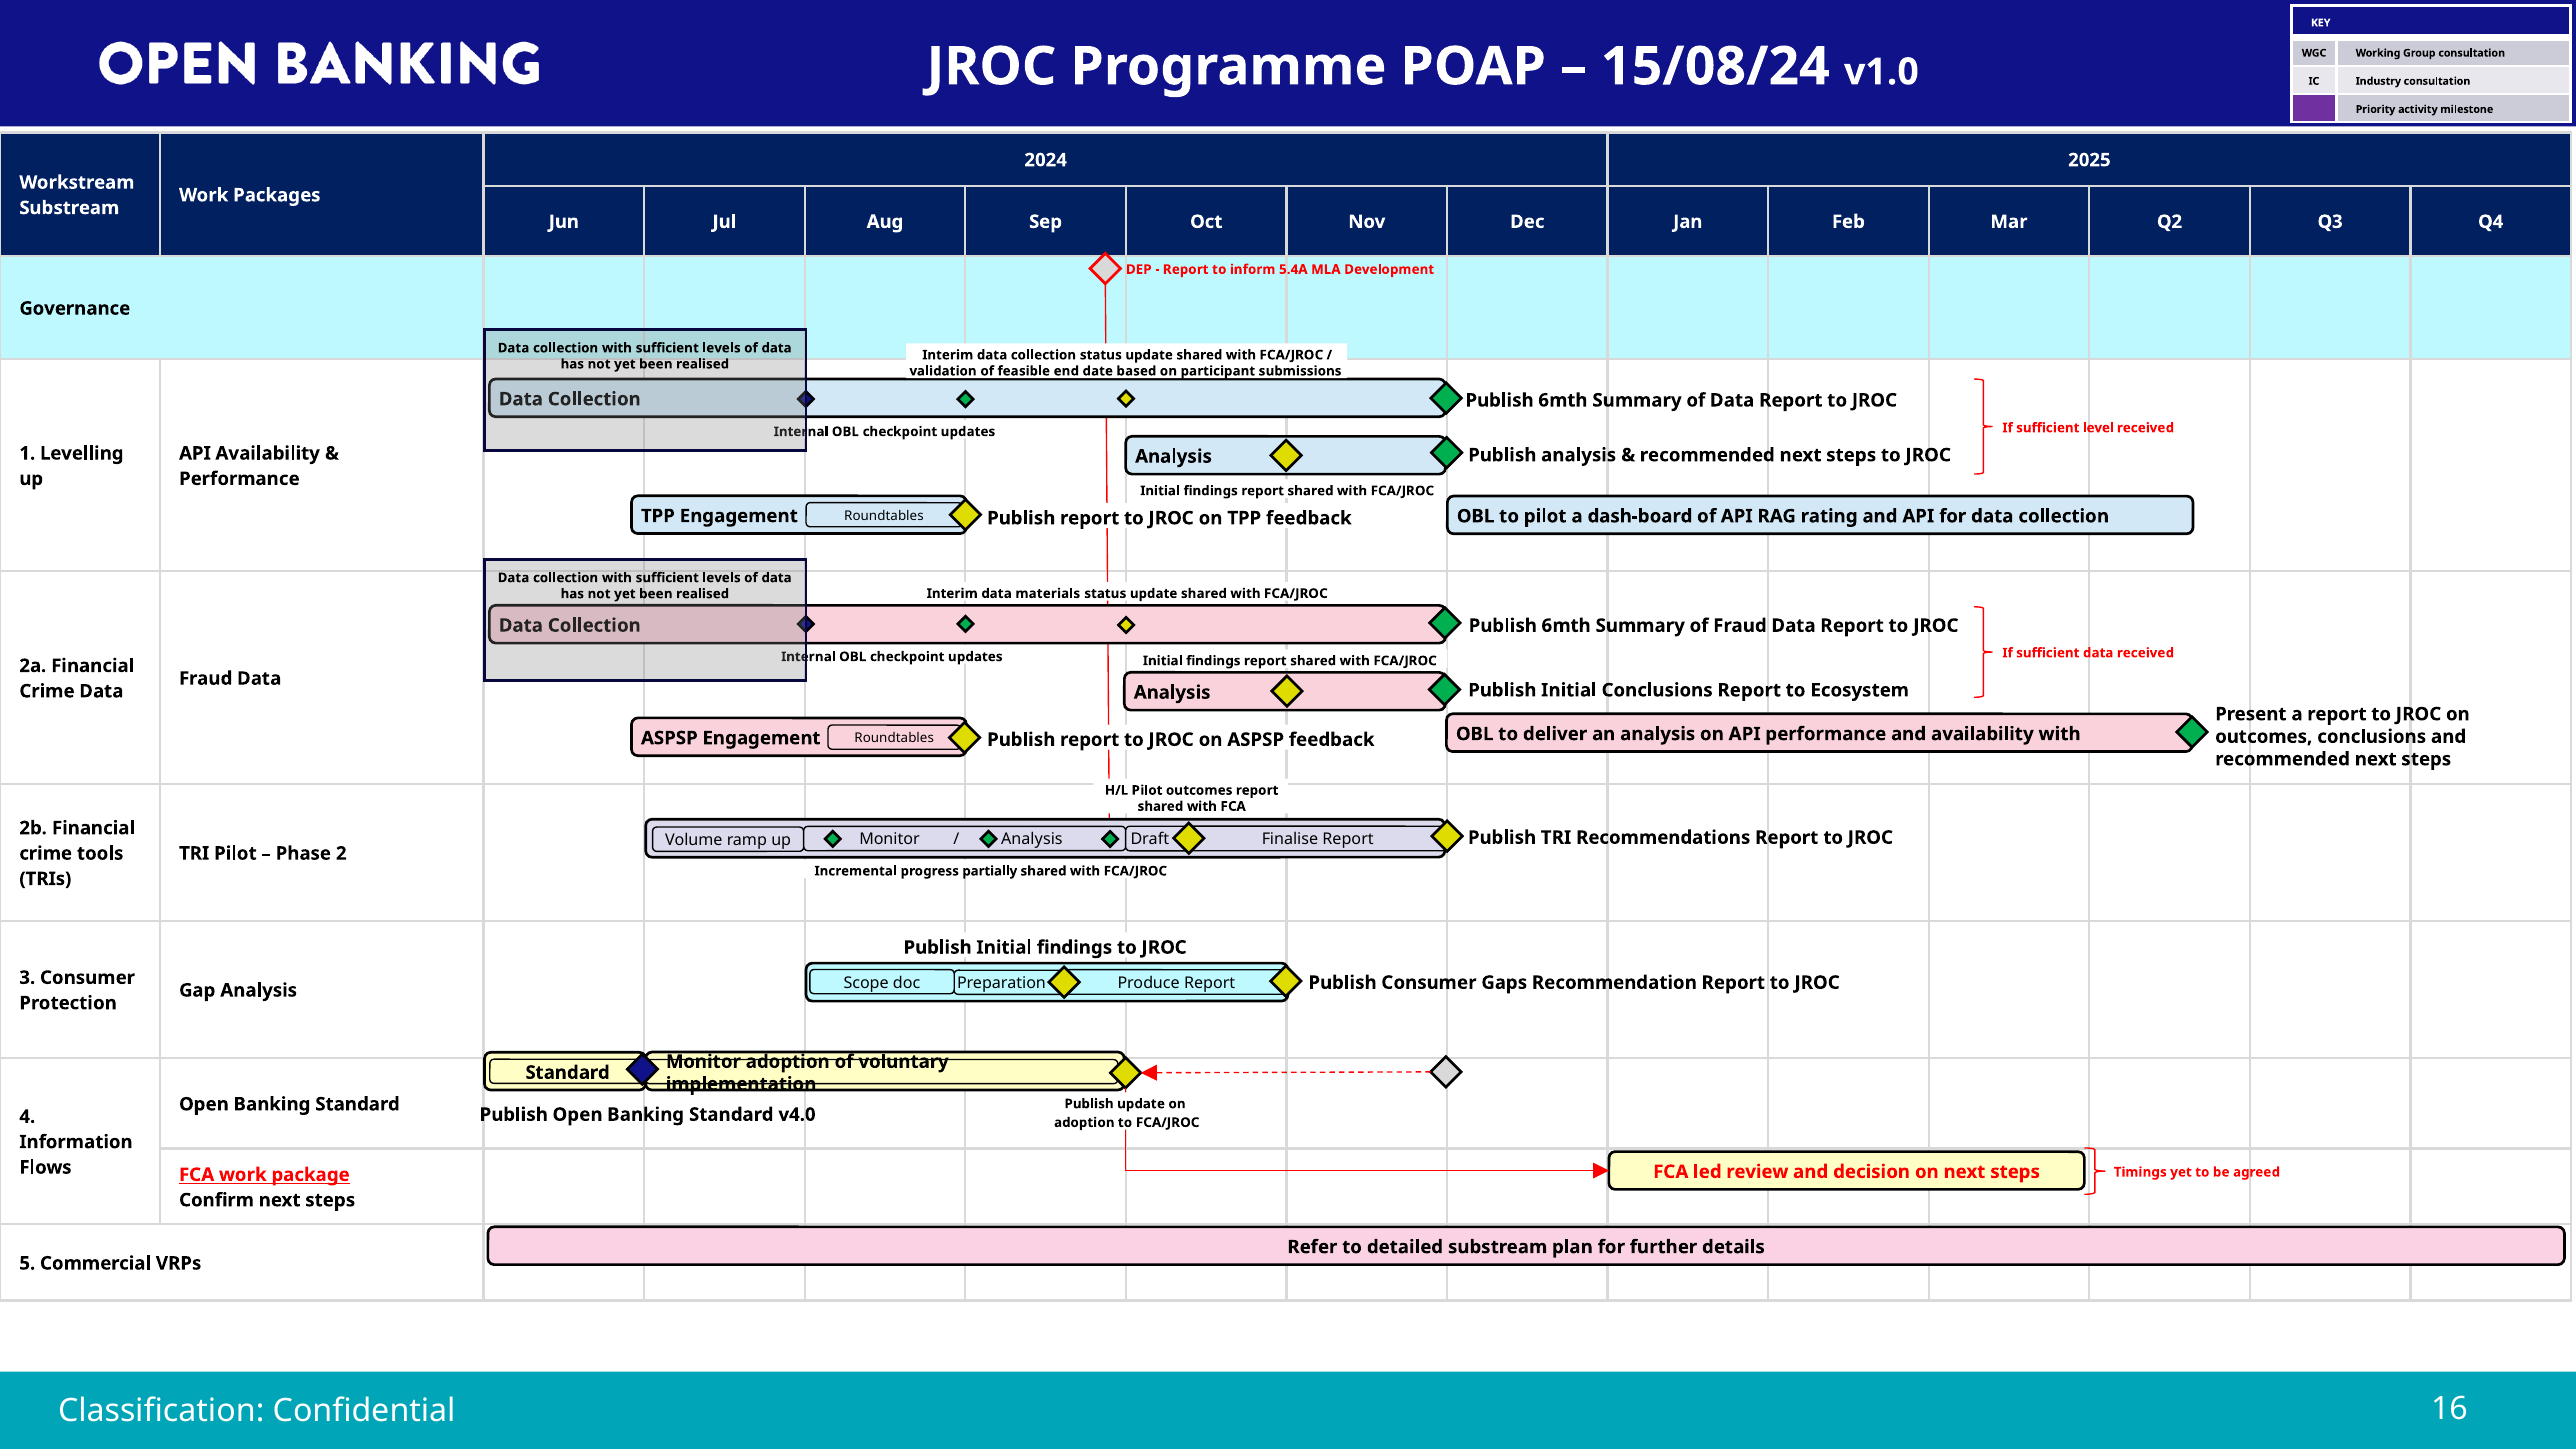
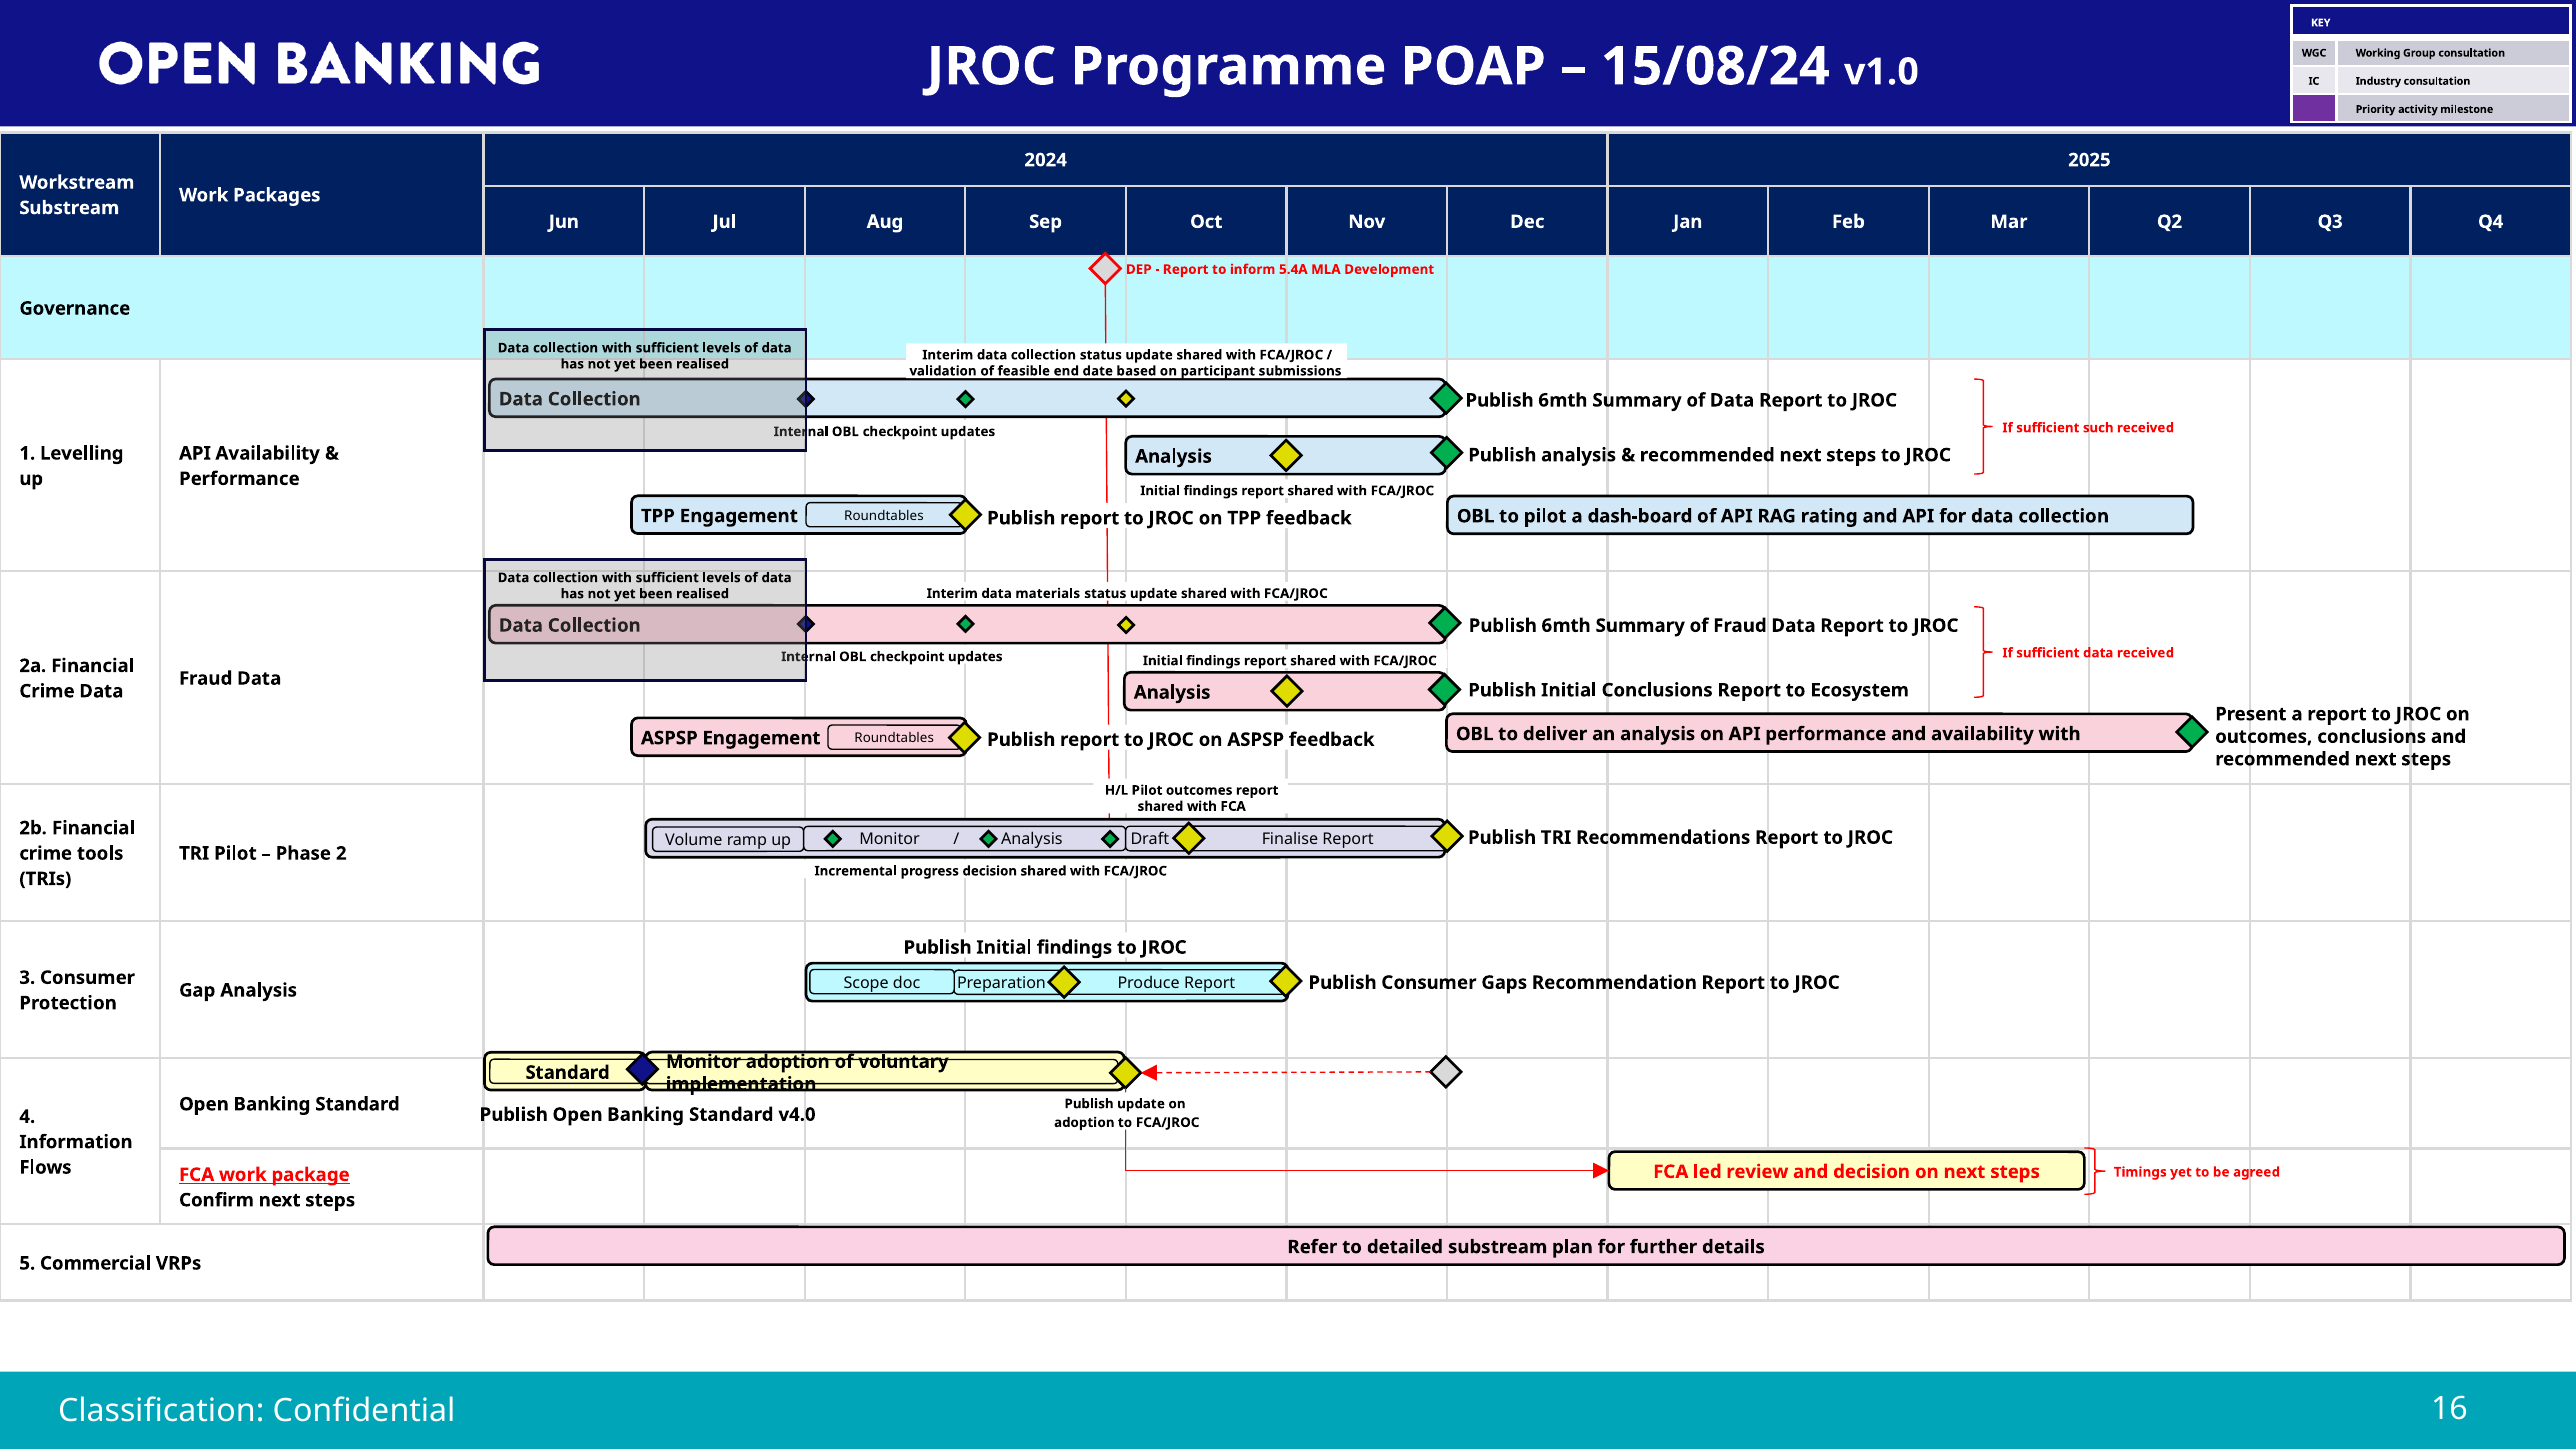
level: level -> such (2098, 428)
progress partially: partially -> decision (990, 871)
